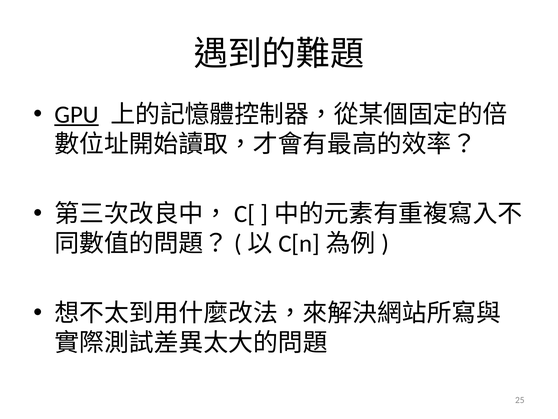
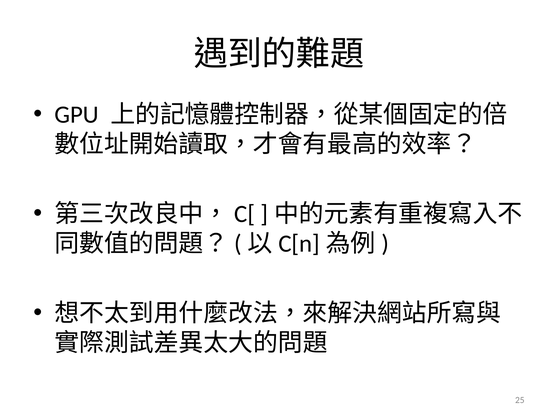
GPU underline: present -> none (77, 114)
